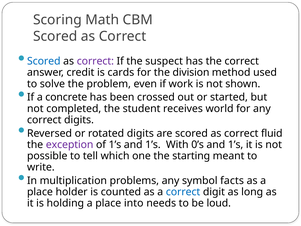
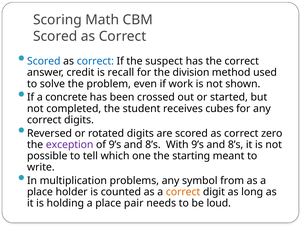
correct colour: purple -> blue (95, 61)
cards: cards -> recall (121, 72)
world: world -> cubes (220, 108)
fluid: fluid -> zero (272, 133)
of 1’s: 1’s -> 9’s (115, 144)
1’s: 1’s -> 8’s (153, 144)
With 0’s: 0’s -> 9’s (198, 144)
1’s: 1’s -> 8’s (236, 144)
facts: facts -> from (232, 180)
correct colour: blue -> orange (183, 192)
into: into -> pair (134, 203)
